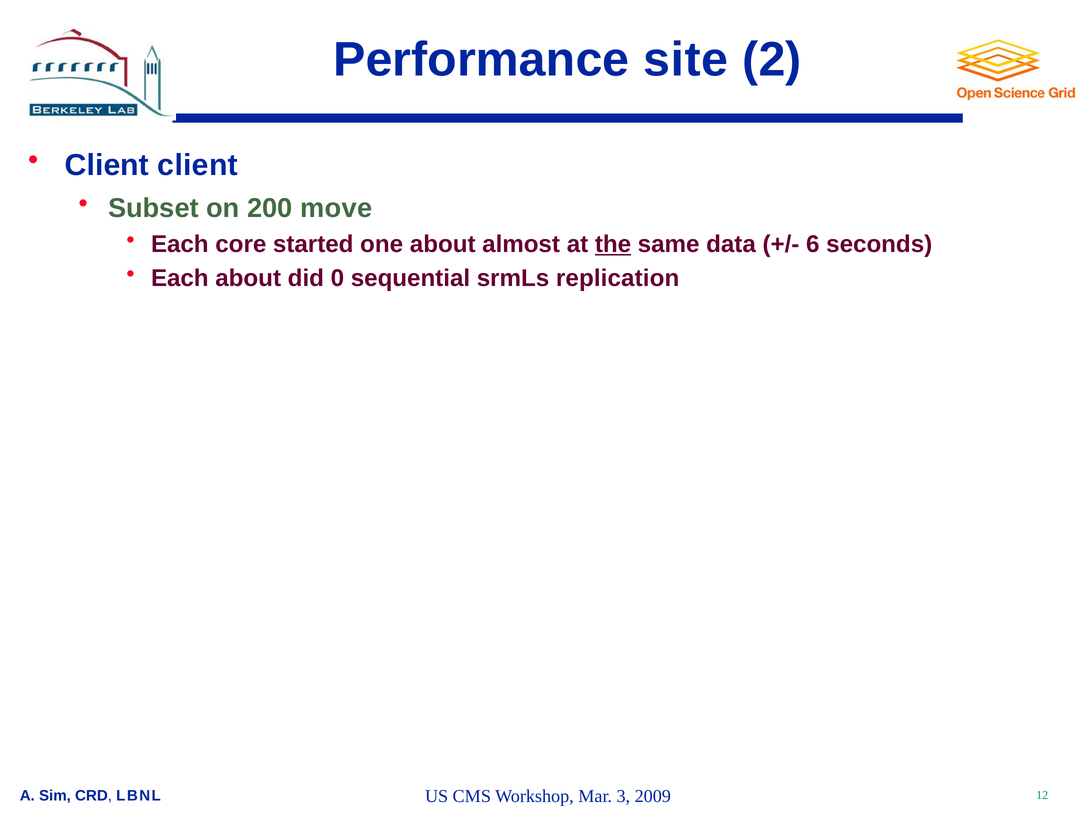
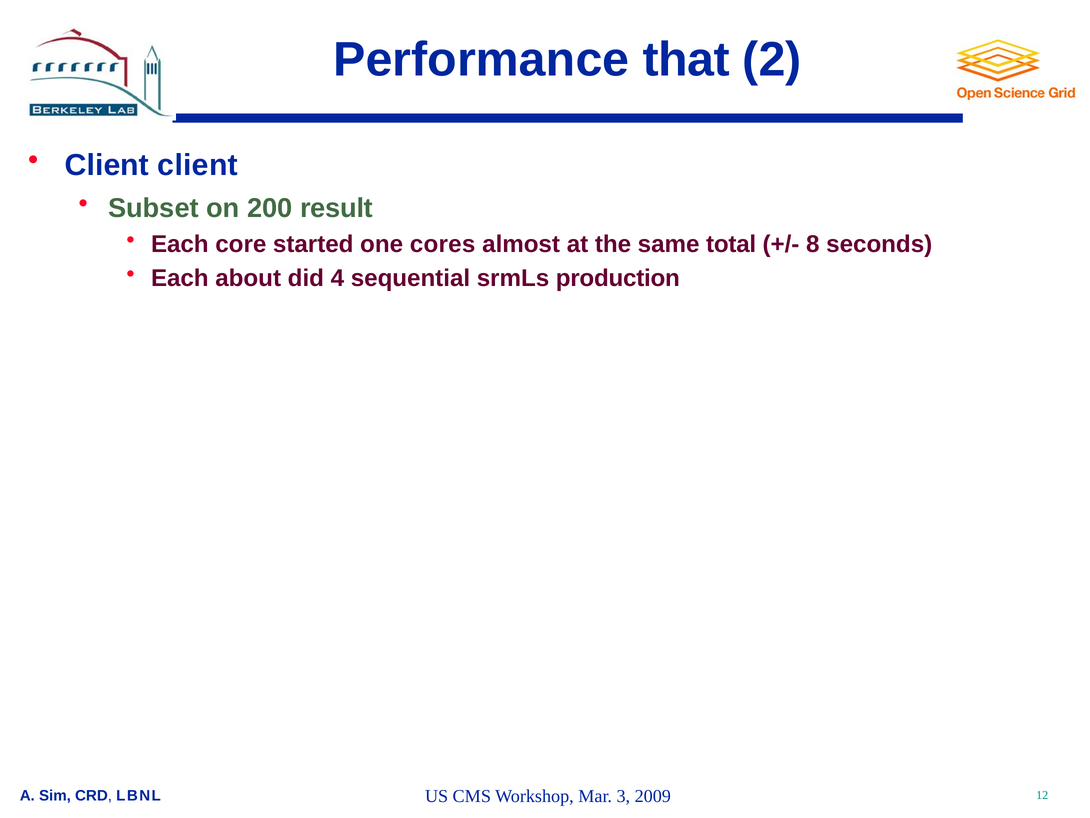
site: site -> that (686, 60)
move: move -> result (336, 208)
one about: about -> cores (443, 244)
the underline: present -> none (613, 244)
data: data -> total (731, 244)
6: 6 -> 8 (813, 244)
0: 0 -> 4 (337, 278)
replication: replication -> production (618, 278)
